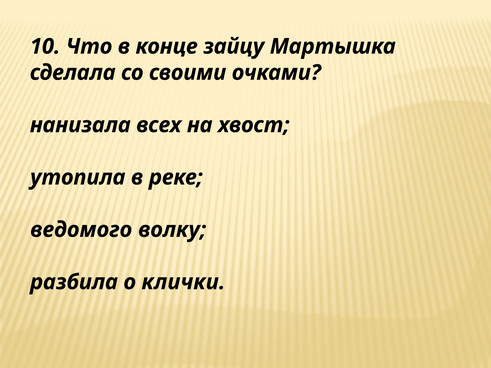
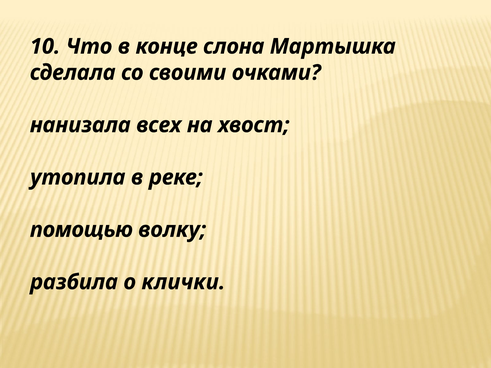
зайцу: зайцу -> слона (234, 46)
ведомого: ведомого -> помощью (81, 230)
